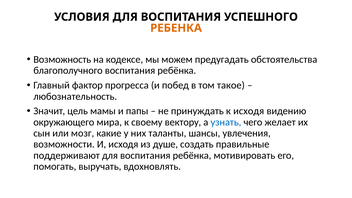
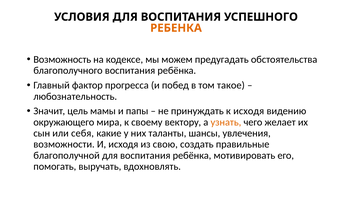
узнать colour: blue -> orange (226, 122)
мозг: мозг -> себя (83, 133)
душе: душе -> свою (165, 144)
поддерживают: поддерживают -> благополучной (67, 155)
